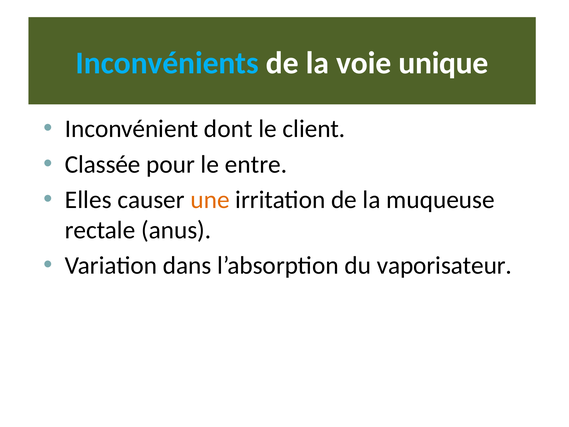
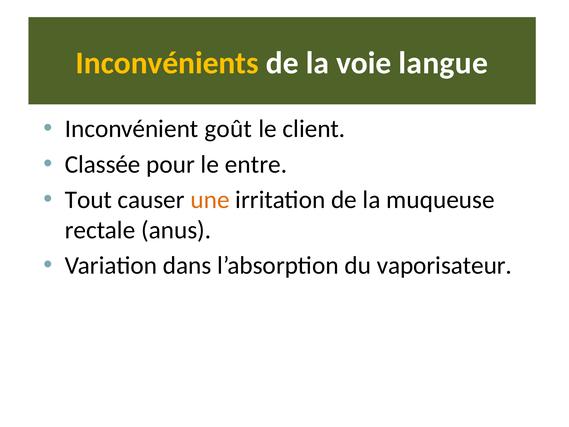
Inconvénients colour: light blue -> yellow (167, 63)
unique: unique -> langue (443, 63)
dont: dont -> goût (228, 129)
Elles: Elles -> Tout (88, 200)
